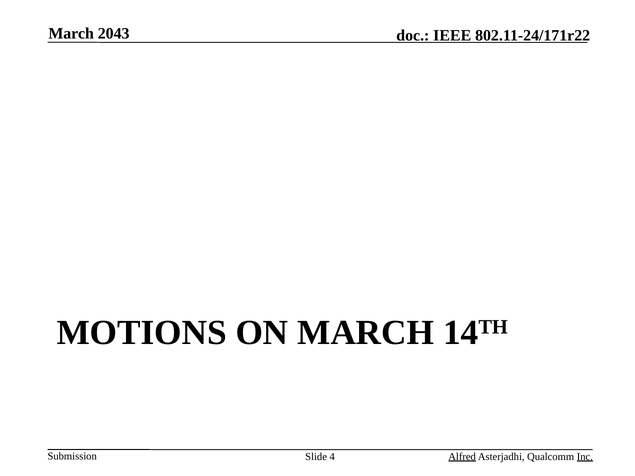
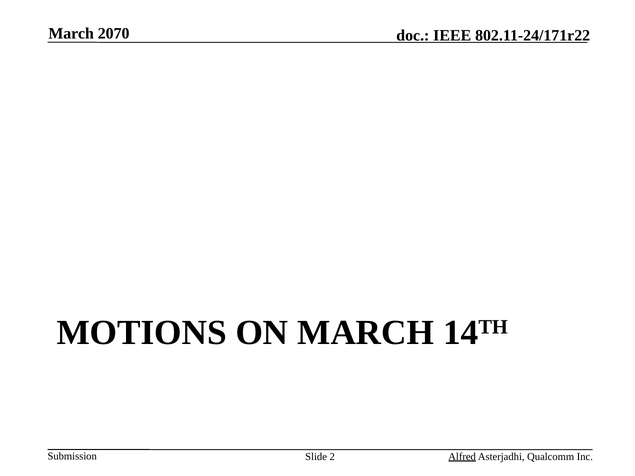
2043: 2043 -> 2070 (114, 34)
4: 4 -> 2 (332, 457)
Inc underline: present -> none (585, 457)
